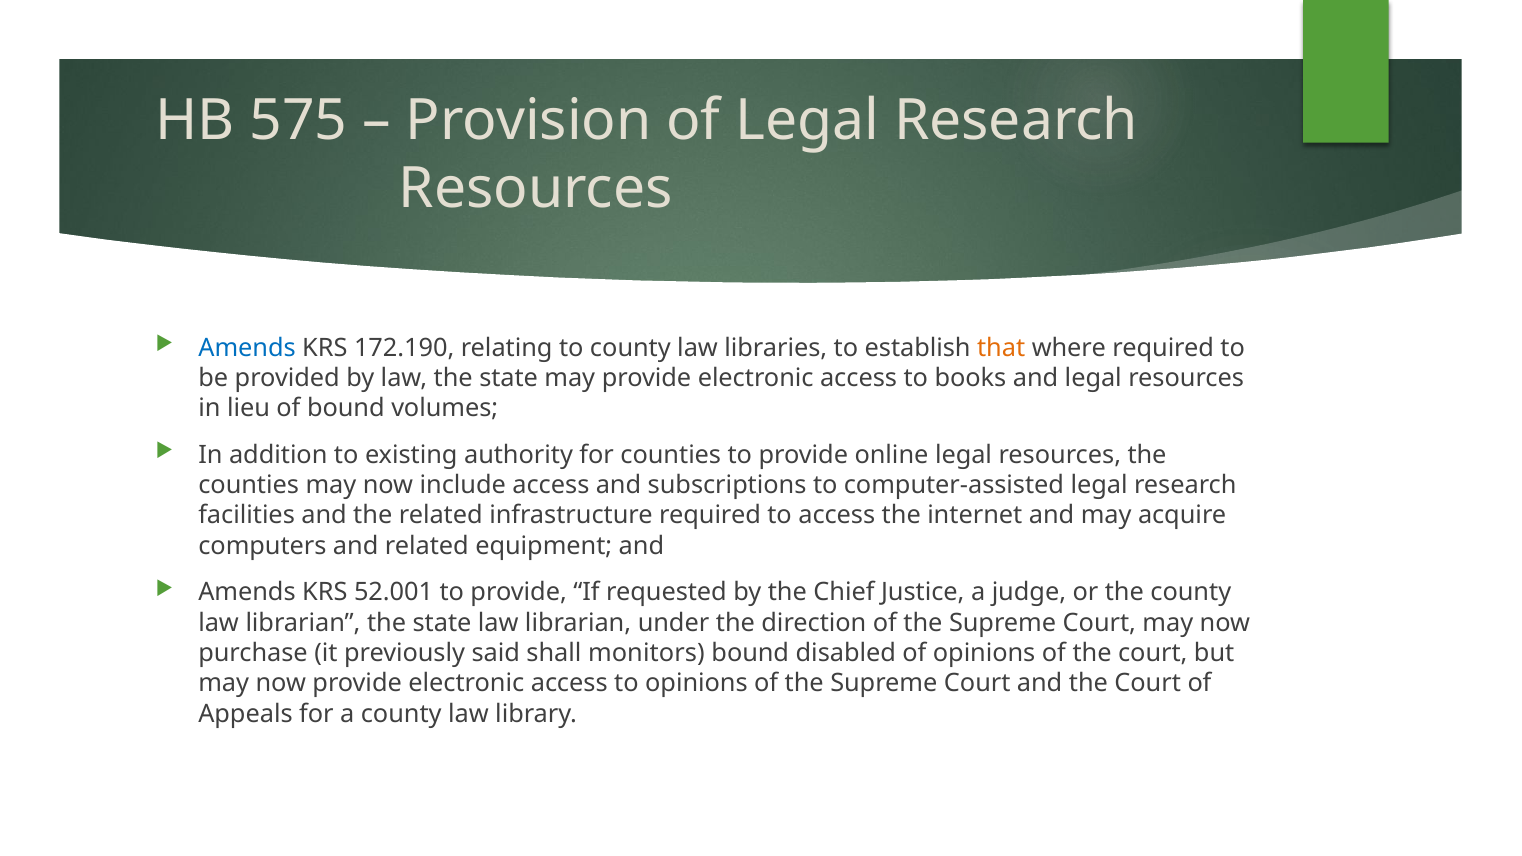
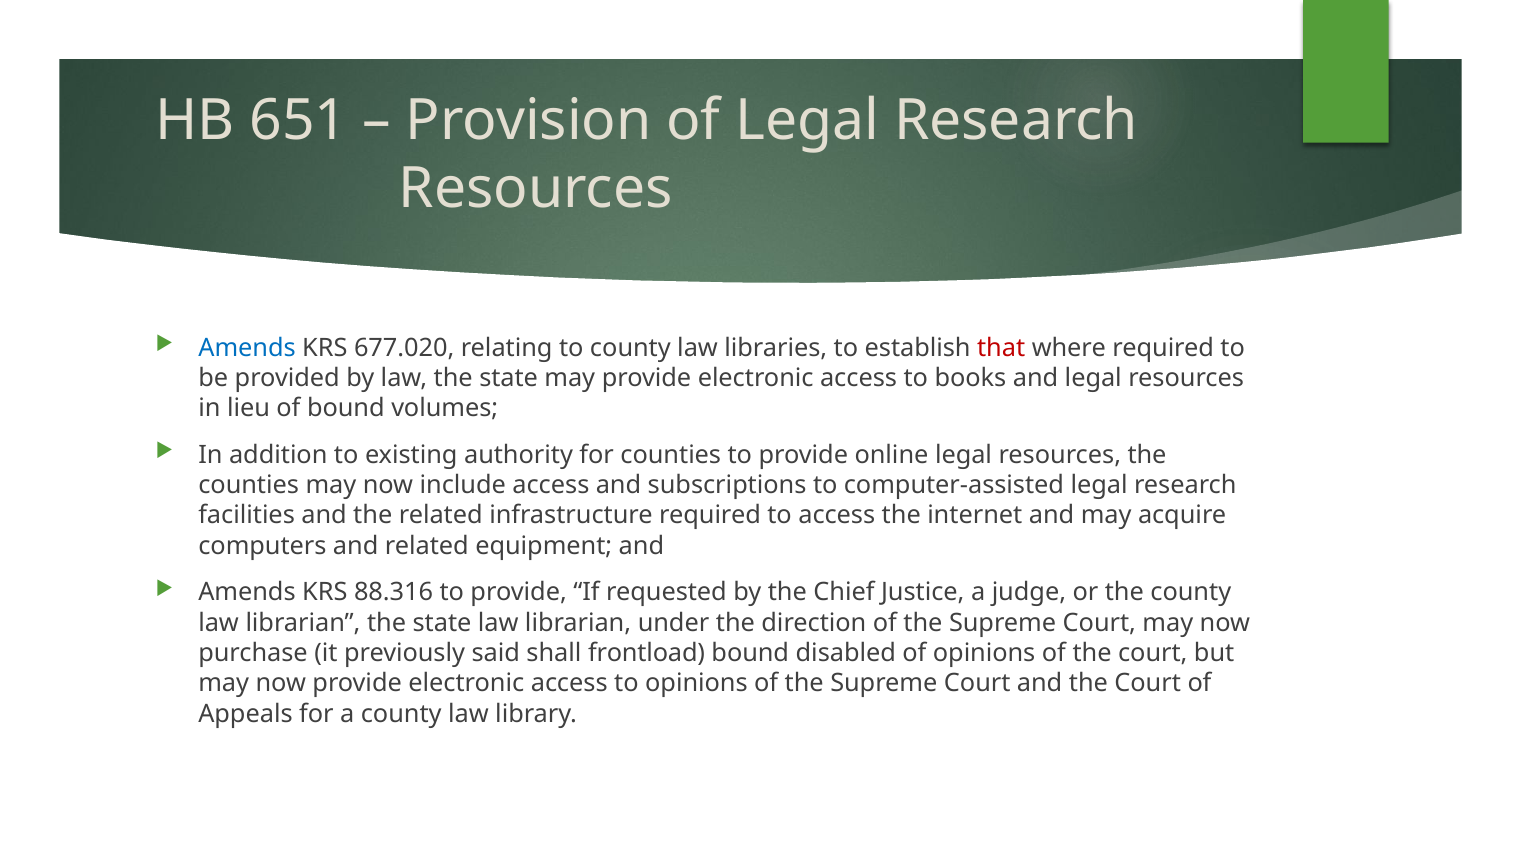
575: 575 -> 651 (299, 120)
172.190: 172.190 -> 677.020 (404, 348)
that colour: orange -> red (1001, 348)
52.001: 52.001 -> 88.316 (394, 592)
monitors: monitors -> frontload (647, 653)
